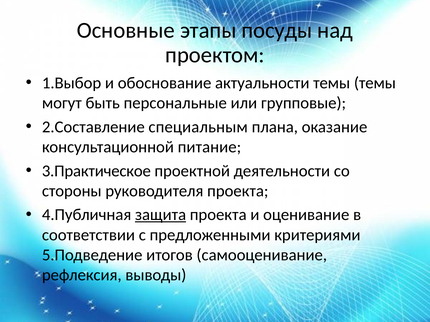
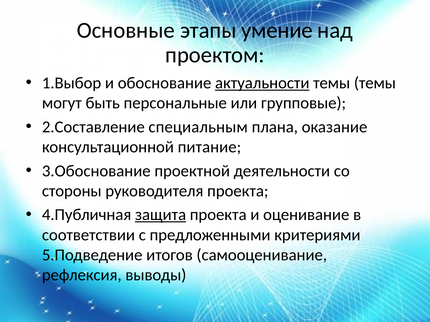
посуды: посуды -> умение (277, 30)
актуальности underline: none -> present (262, 83)
3.Практическое: 3.Практическое -> 3.Обоснование (96, 171)
